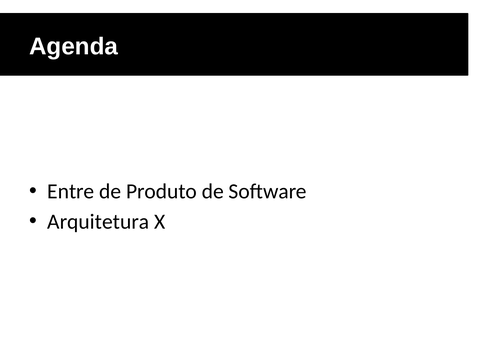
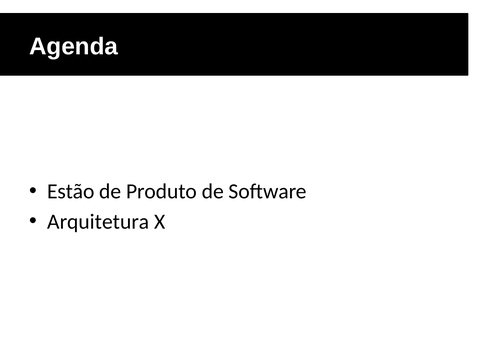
Entre: Entre -> Estão (71, 191)
